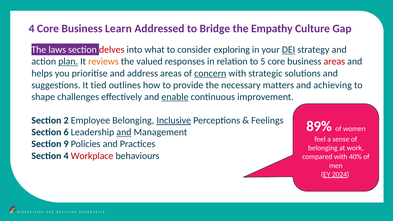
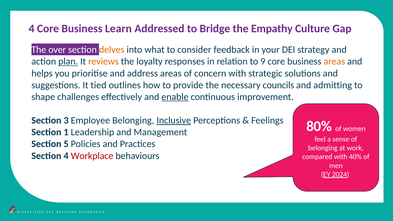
laws: laws -> over (57, 50)
delves colour: red -> orange (112, 50)
exploring: exploring -> feedback (232, 50)
DEI underline: present -> none (289, 50)
valued: valued -> loyalty (150, 62)
5: 5 -> 9 (263, 62)
areas colour: red -> orange (334, 62)
concern underline: present -> none (210, 73)
matters: matters -> councils (278, 85)
achieving: achieving -> admitting (333, 85)
2: 2 -> 3 (66, 120)
89%: 89% -> 80% (319, 126)
6: 6 -> 1 (66, 132)
and underline: present -> none (124, 132)
9: 9 -> 5 (66, 144)
